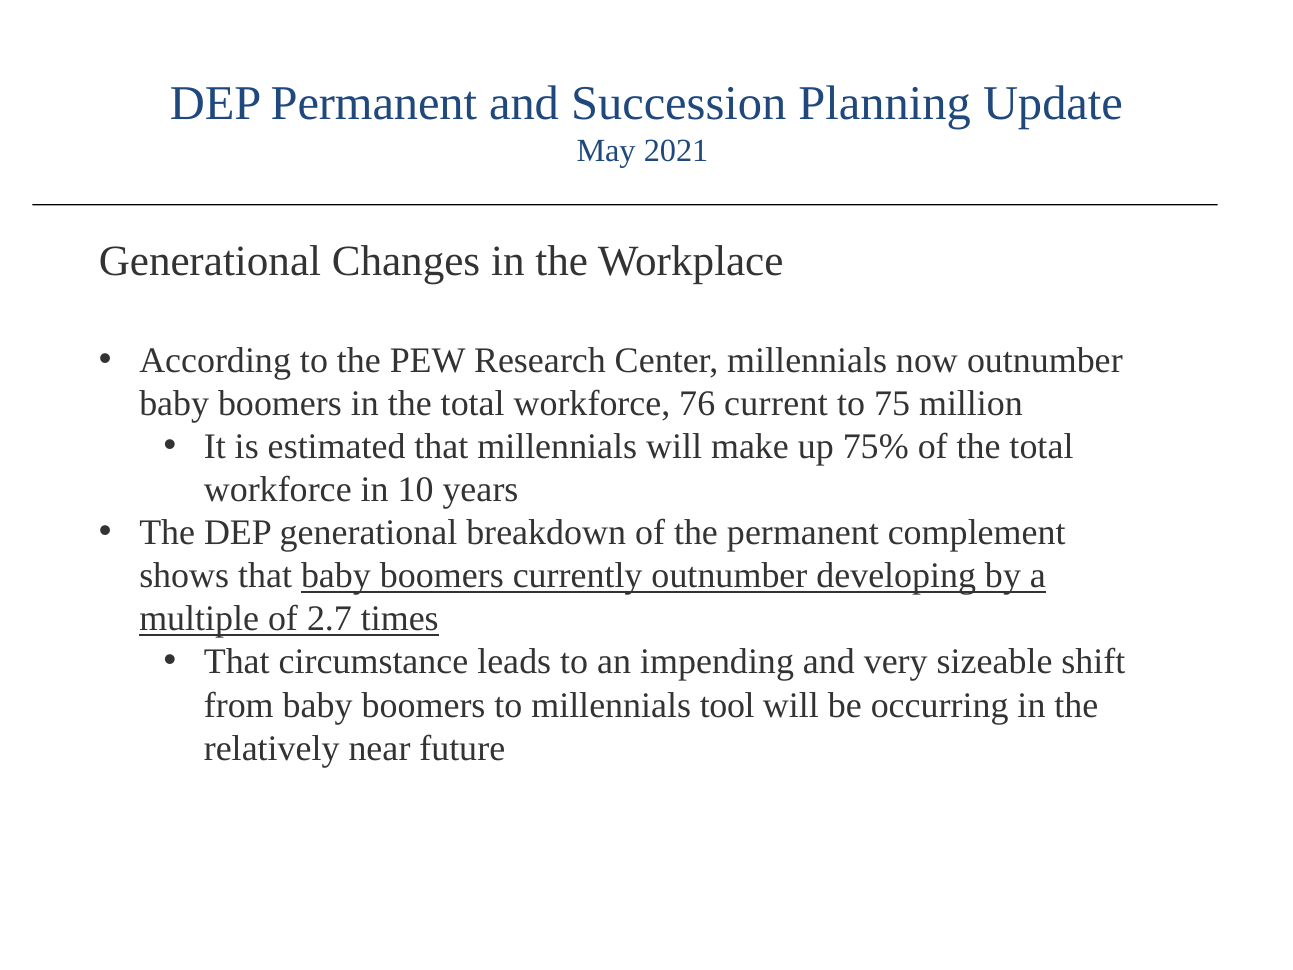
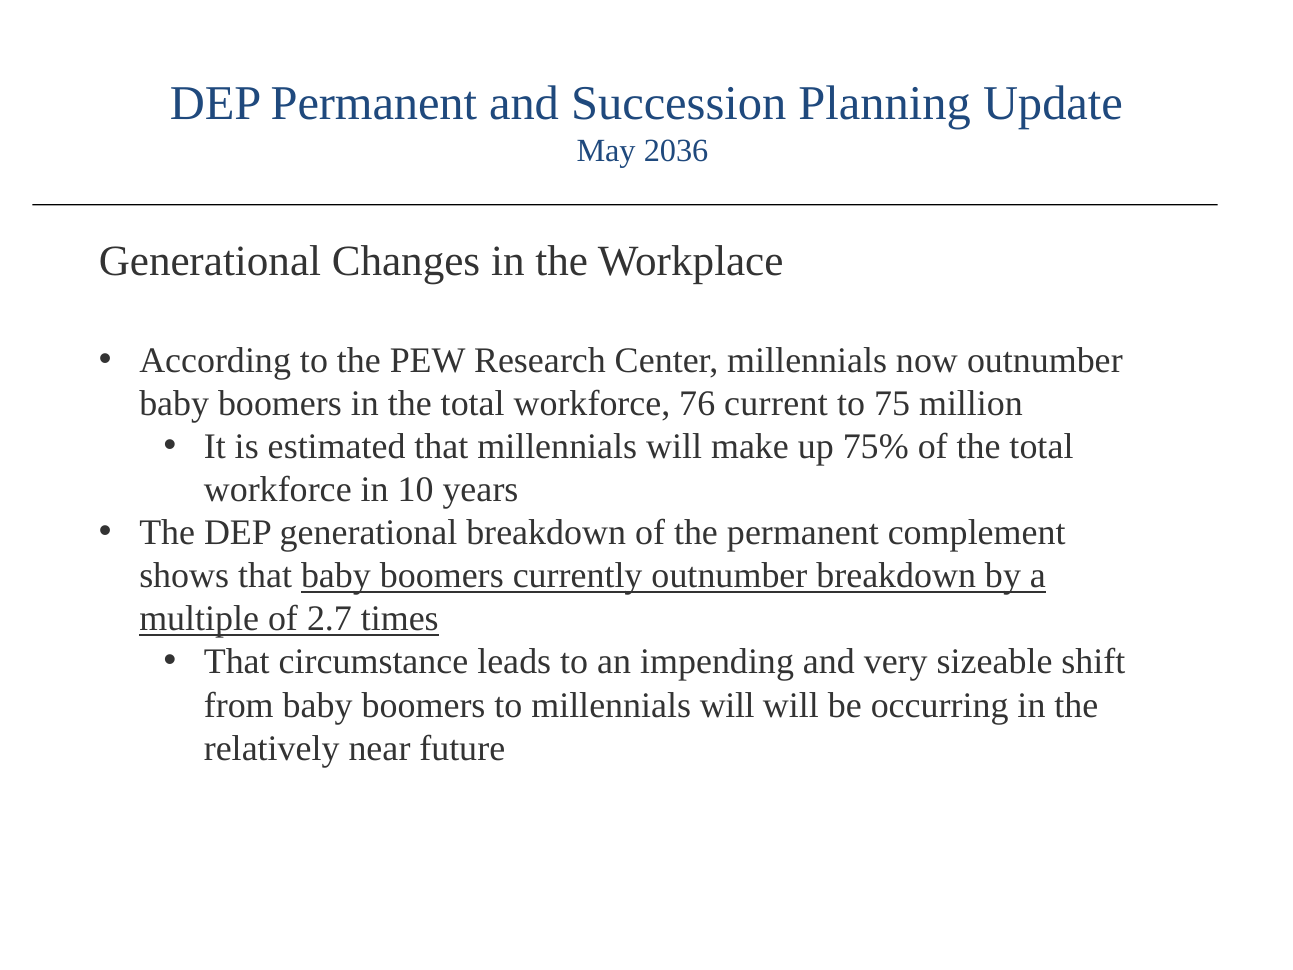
2021: 2021 -> 2036 (676, 151)
outnumber developing: developing -> breakdown (896, 576)
to millennials tool: tool -> will (727, 705)
